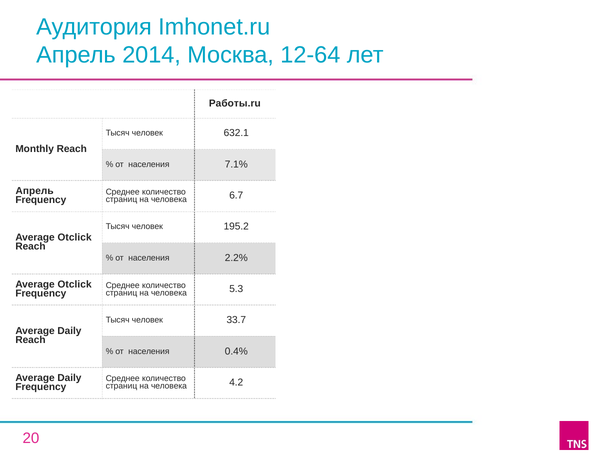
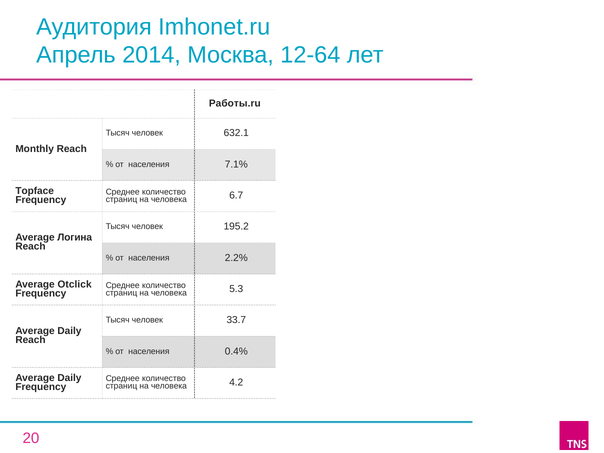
Апрель: Апрель -> Topface (35, 191)
Otclick: Otclick -> Логина (75, 238)
